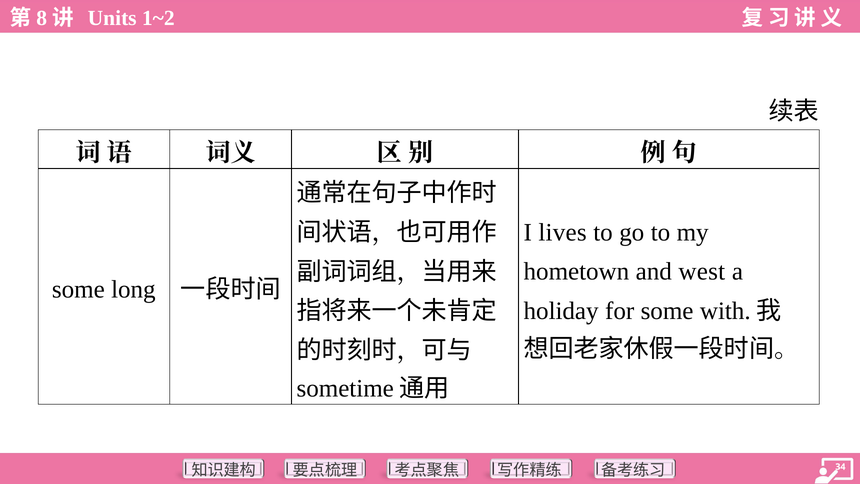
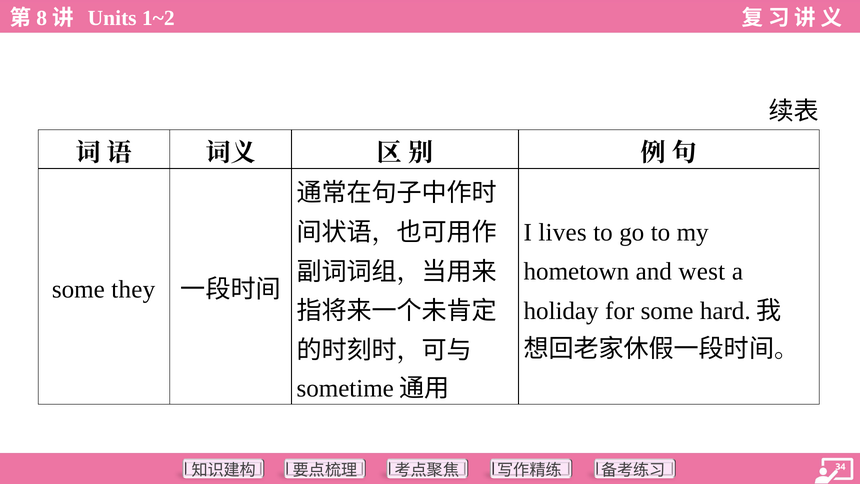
long: long -> they (133, 289)
with: with -> hard (725, 311)
